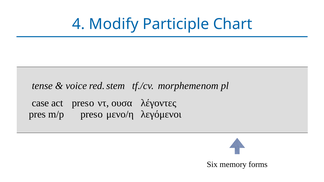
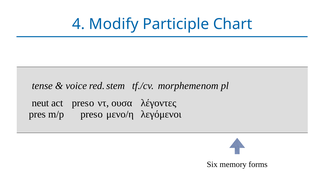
case: case -> neut (40, 103)
